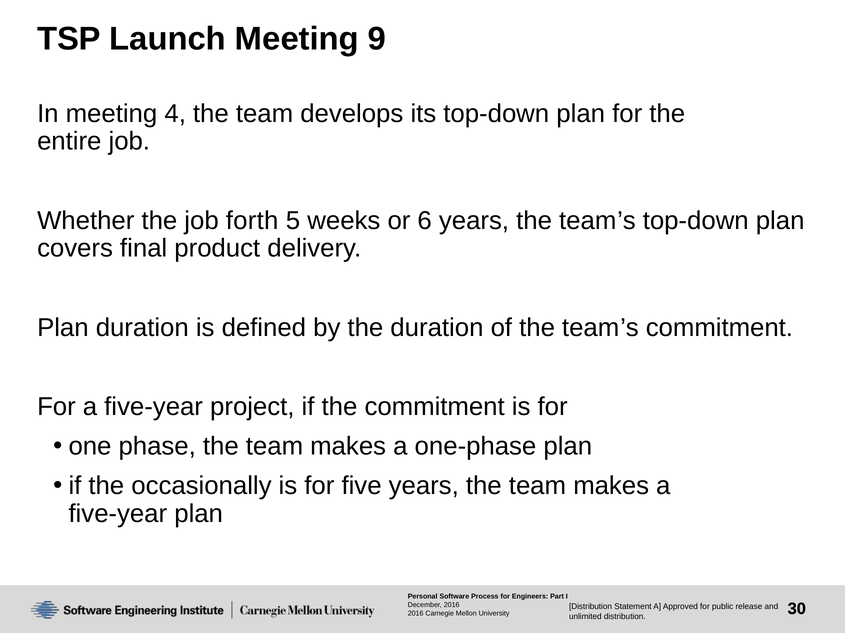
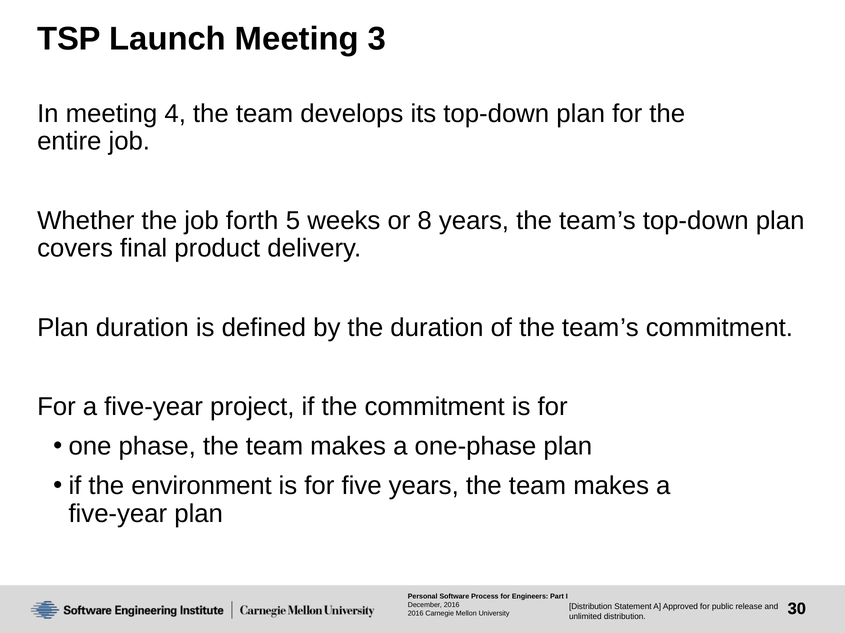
9: 9 -> 3 (377, 39)
6: 6 -> 8 (425, 221)
occasionally: occasionally -> environment (202, 486)
